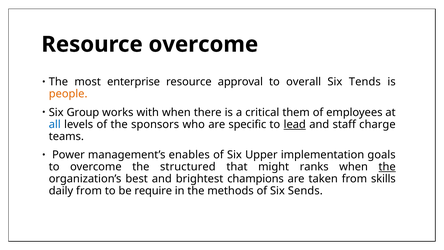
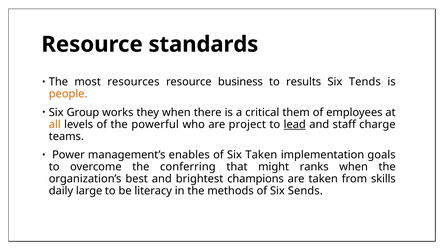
Resource overcome: overcome -> standards (203, 44)
enterprise: enterprise -> resources (133, 82)
approval: approval -> business (240, 82)
overall: overall -> results (304, 82)
with: with -> they (148, 112)
all colour: blue -> orange (55, 124)
sponsors: sponsors -> powerful (155, 124)
specific: specific -> project (247, 124)
Six Upper: Upper -> Taken (261, 155)
structured: structured -> conferring (188, 167)
the underline: present -> none (387, 167)
daily from: from -> large (89, 191)
require: require -> literacy (153, 191)
